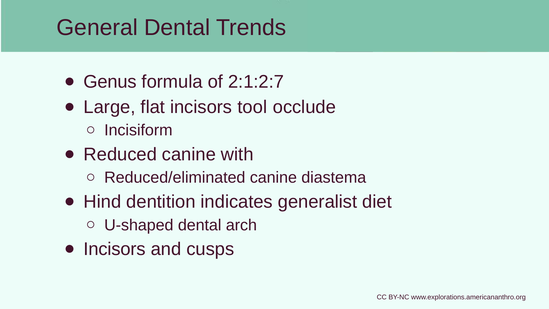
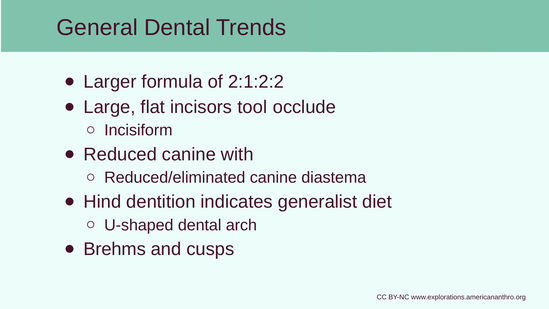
Genus: Genus -> Larger (110, 82)
2:1:2:7: 2:1:2:7 -> 2:1:2:2 (256, 82)
Incisors: Incisors -> Brehms (115, 249)
